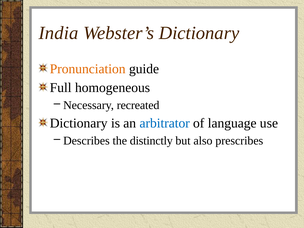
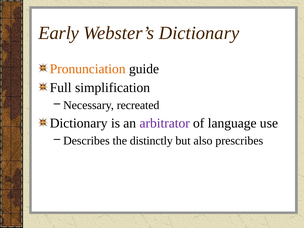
India: India -> Early (59, 33)
homogeneous: homogeneous -> simplification (113, 88)
arbitrator colour: blue -> purple (165, 123)
